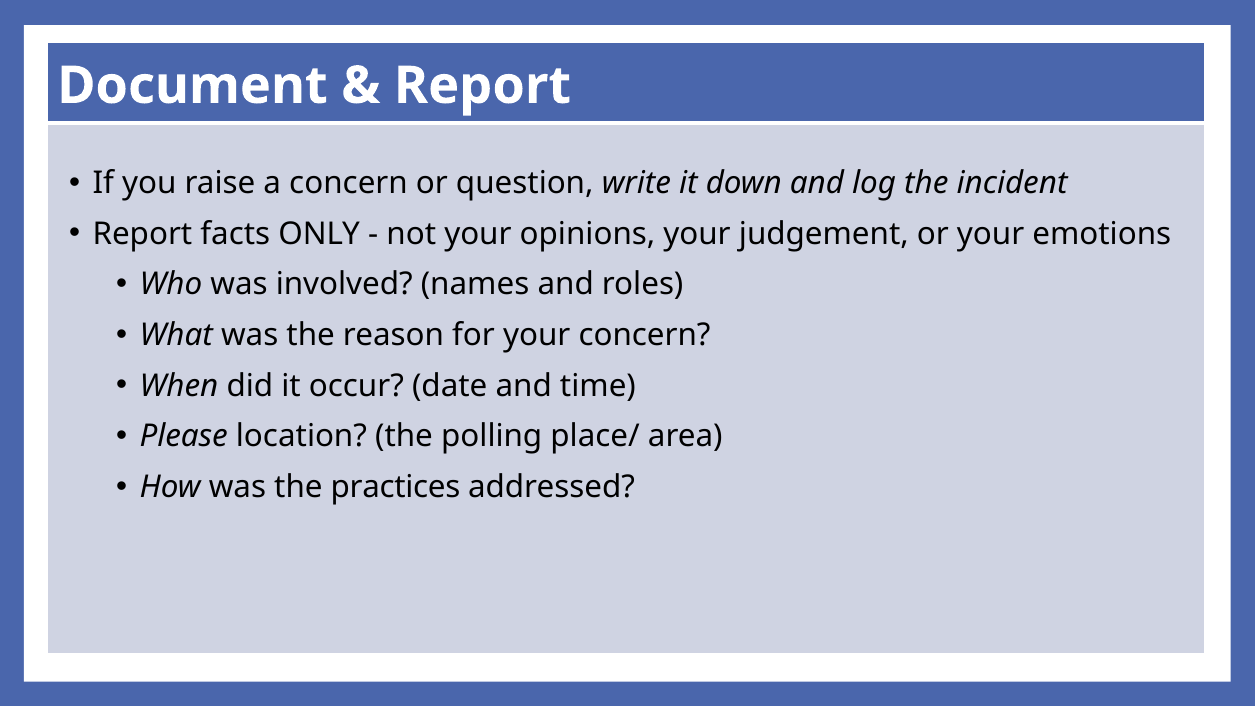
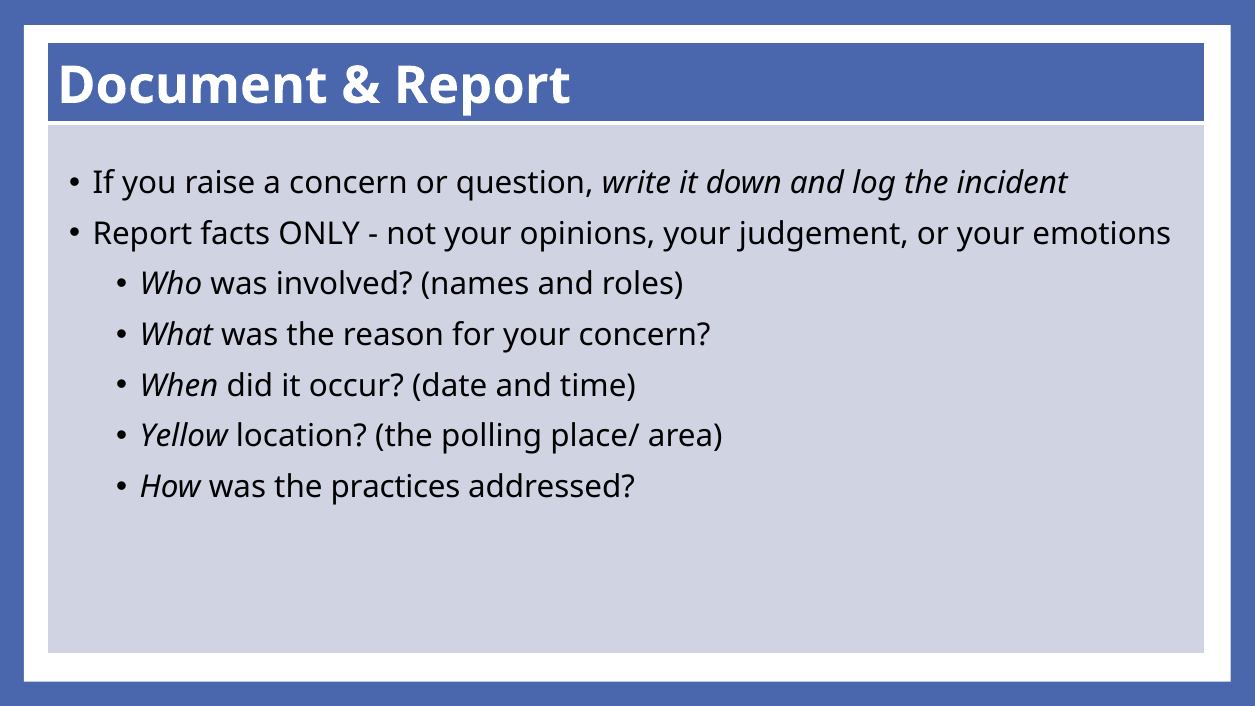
Please: Please -> Yellow (184, 437)
